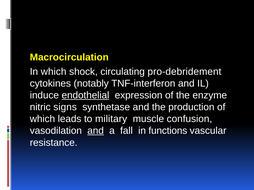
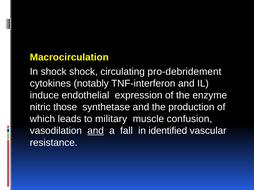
In which: which -> shock (54, 72)
endothelial underline: present -> none (85, 96)
signs: signs -> those (65, 107)
functions: functions -> identified (168, 131)
